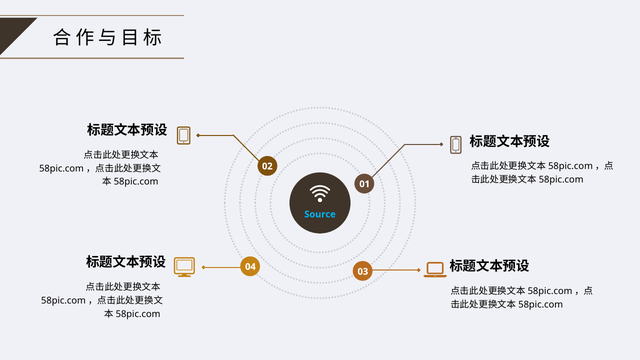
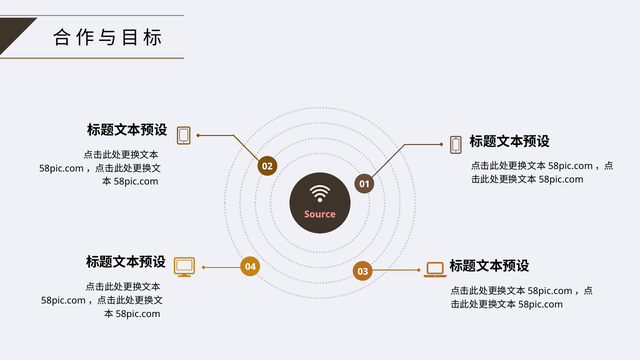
Source colour: light blue -> pink (320, 214)
